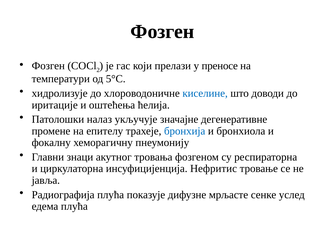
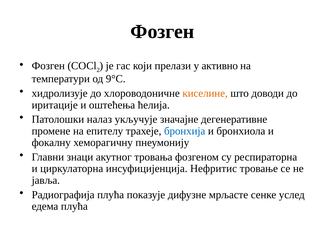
преносе: преносе -> активно (220, 66)
5°С: 5°С -> 9°С (116, 79)
киселине colour: blue -> orange (205, 93)
